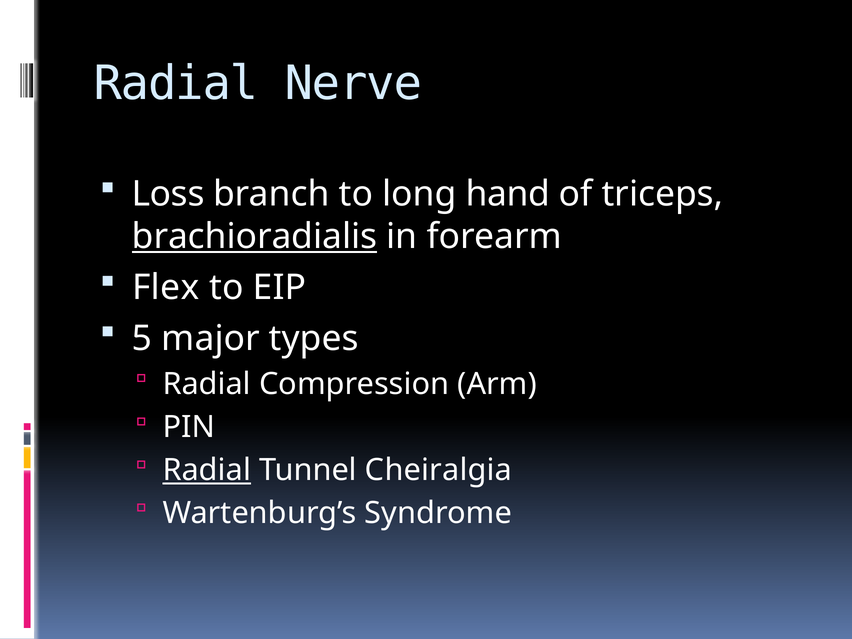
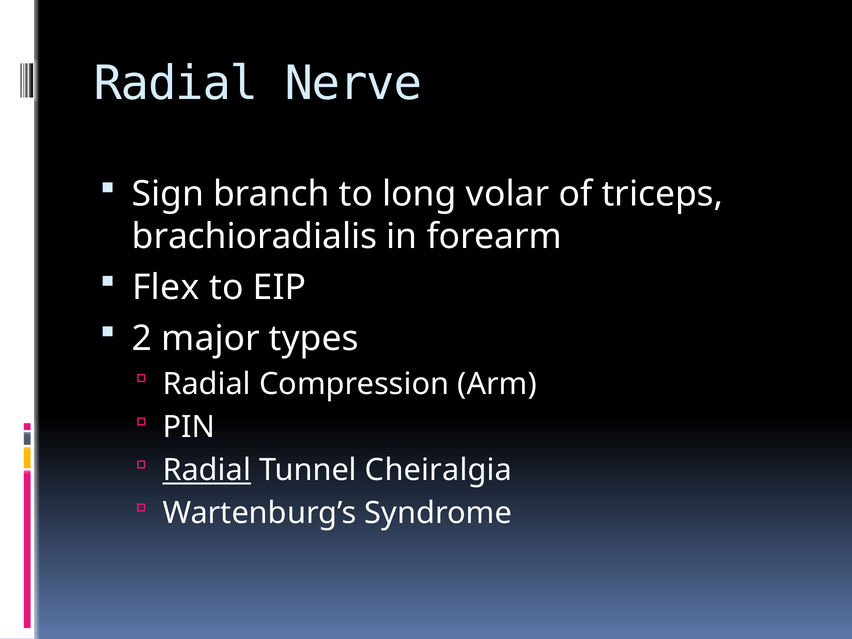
Loss: Loss -> Sign (168, 194)
hand: hand -> volar (508, 194)
brachioradialis underline: present -> none (255, 237)
5: 5 -> 2 (142, 339)
